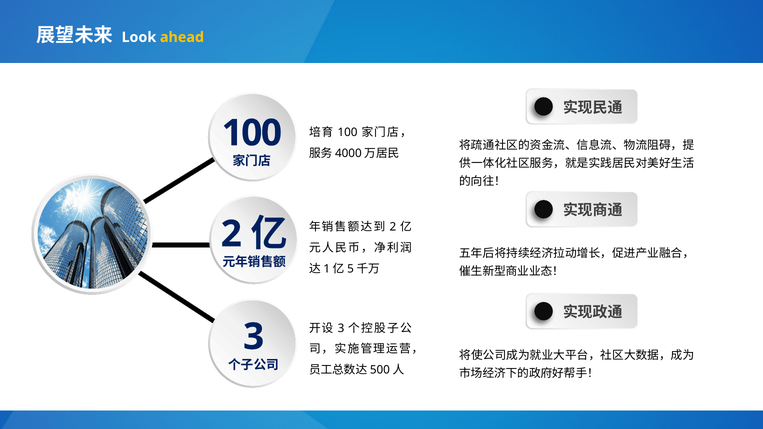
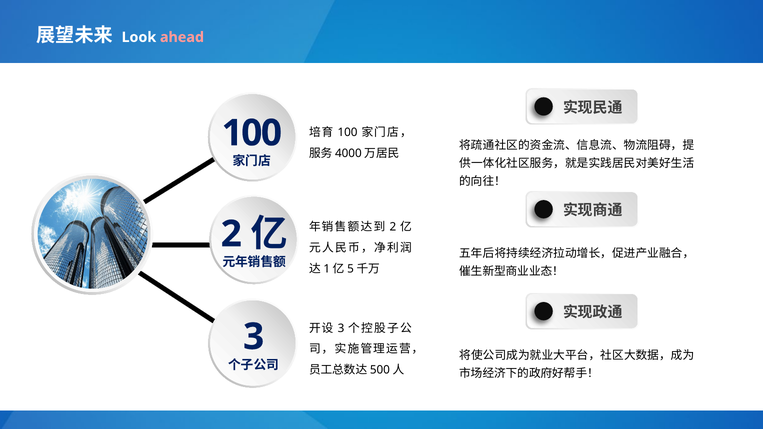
ahead colour: yellow -> pink (182, 37)
